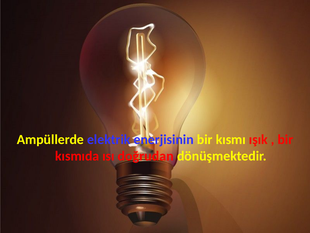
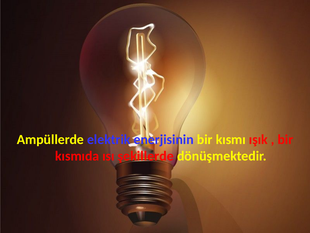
doğrudan: doğrudan -> şekillerde (146, 156)
